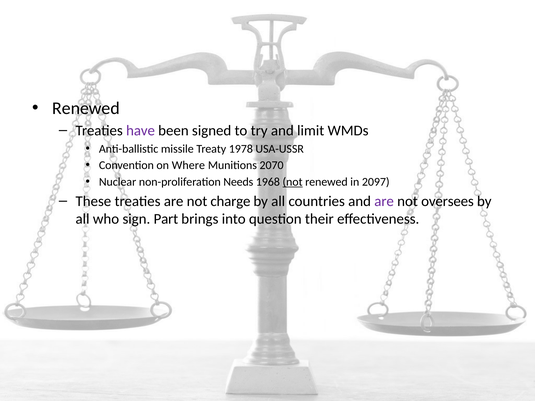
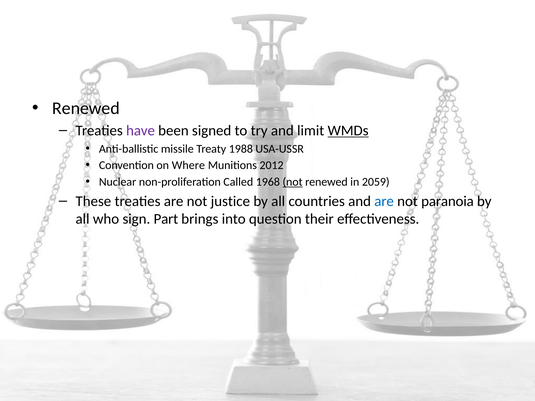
WMDs underline: none -> present (348, 131)
1978: 1978 -> 1988 (241, 149)
2070: 2070 -> 2012 (272, 165)
Needs: Needs -> Called (238, 182)
2097: 2097 -> 2059 (376, 182)
charge: charge -> justice (230, 201)
are colour: purple -> blue (384, 201)
oversees: oversees -> paranoia (447, 201)
